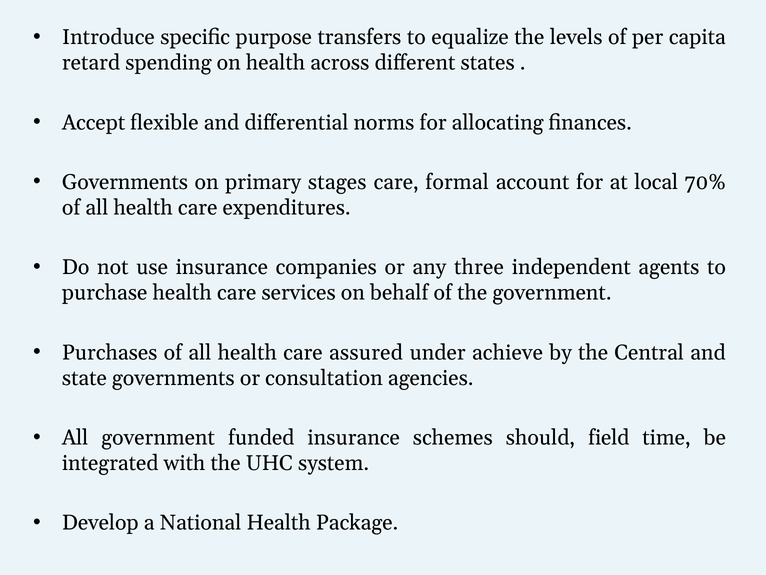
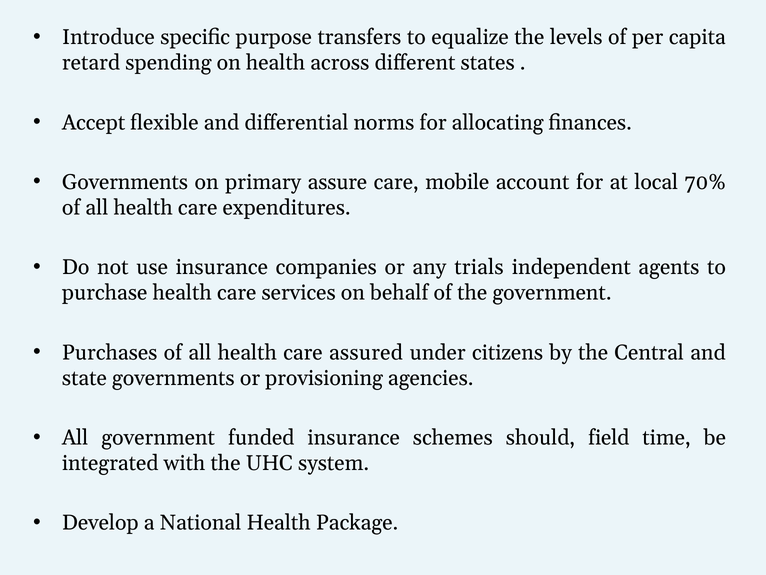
stages: stages -> assure (337, 182)
formal: formal -> mobile (457, 182)
three: three -> trials (479, 267)
achieve: achieve -> citizens (508, 352)
consultation: consultation -> provisioning (324, 378)
